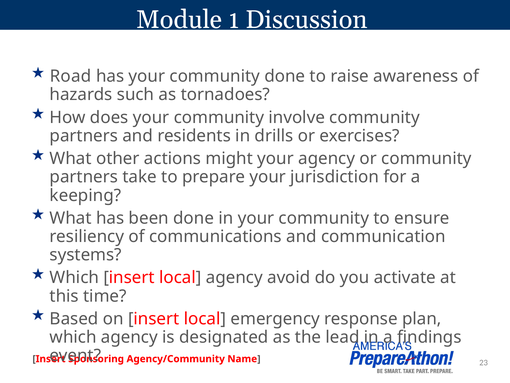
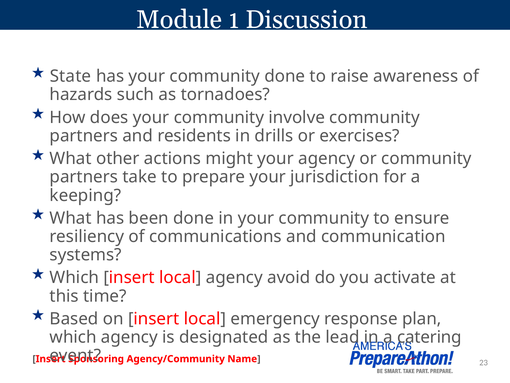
Road: Road -> State (71, 76)
findings: findings -> catering (429, 337)
